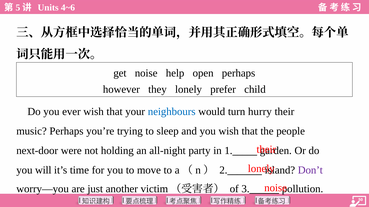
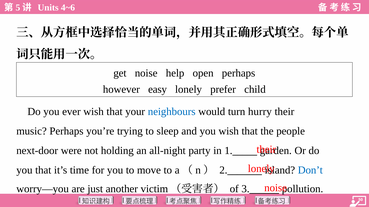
they: they -> easy (158, 90)
you will: will -> that (43, 171)
Don’t colour: purple -> blue (310, 171)
